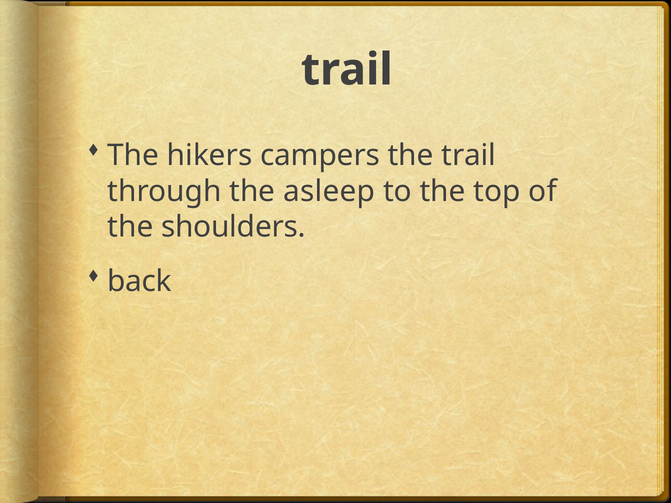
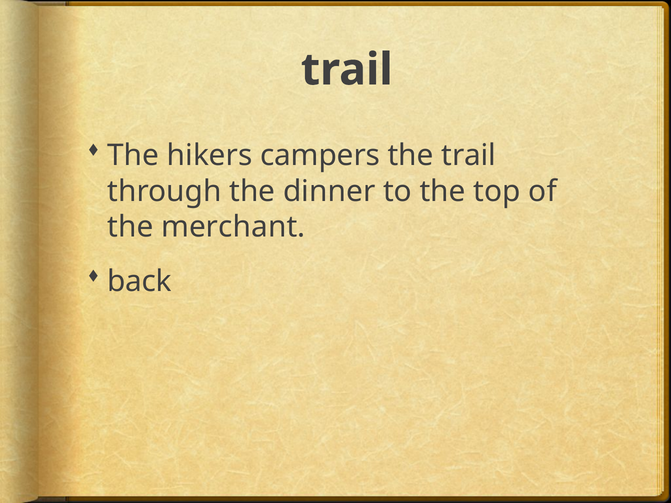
asleep: asleep -> dinner (329, 191)
shoulders: shoulders -> merchant (233, 227)
